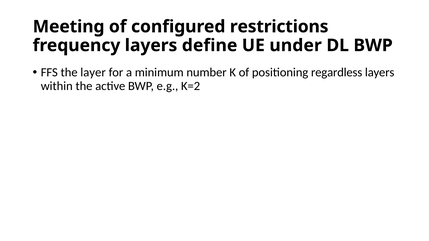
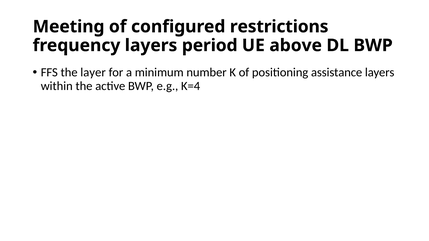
define: define -> period (210, 45)
under: under -> above (296, 45)
regardless: regardless -> assistance (337, 73)
K=2: K=2 -> K=4 (191, 86)
